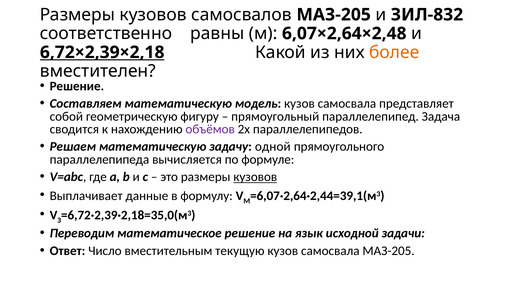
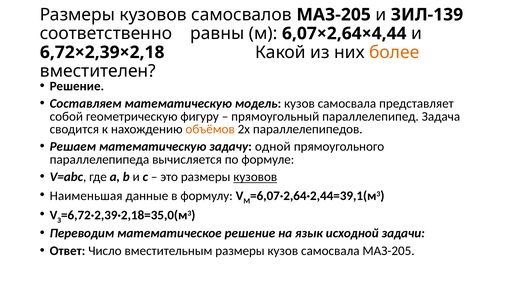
ЗИЛ-832: ЗИЛ-832 -> ЗИЛ-139 (427, 15)
6,07×2,64×2,48: 6,07×2,64×2,48 -> 6,07×2,64×4,44 (344, 34)
6,72×2,39×2,18 underline: present -> none (102, 52)
объёмов colour: purple -> orange (210, 129)
Выплачивает: Выплачивает -> Наименьшая (86, 196)
вместительным текущую: текущую -> размеры (240, 251)
